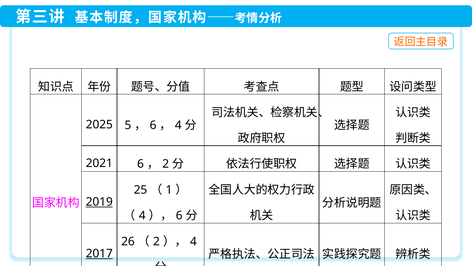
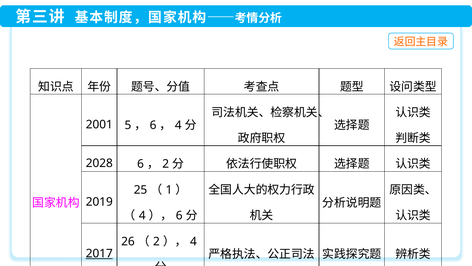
2025: 2025 -> 2001 (99, 124)
2021: 2021 -> 2028 (99, 163)
2019 underline: present -> none (99, 202)
